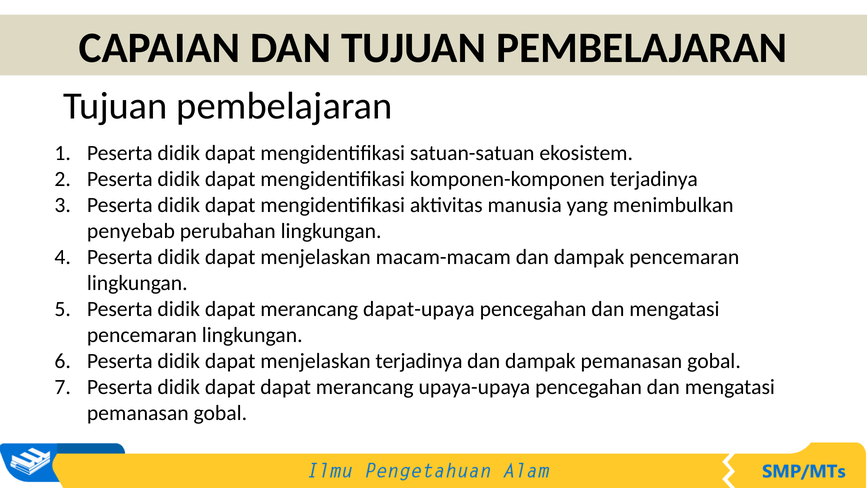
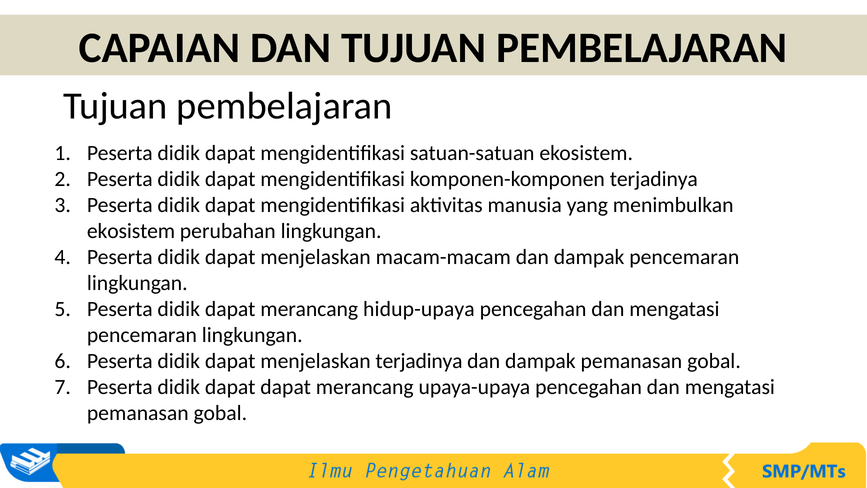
penyebab: penyebab -> ekosistem (131, 231)
dapat-upaya: dapat-upaya -> hidup-upaya (419, 309)
